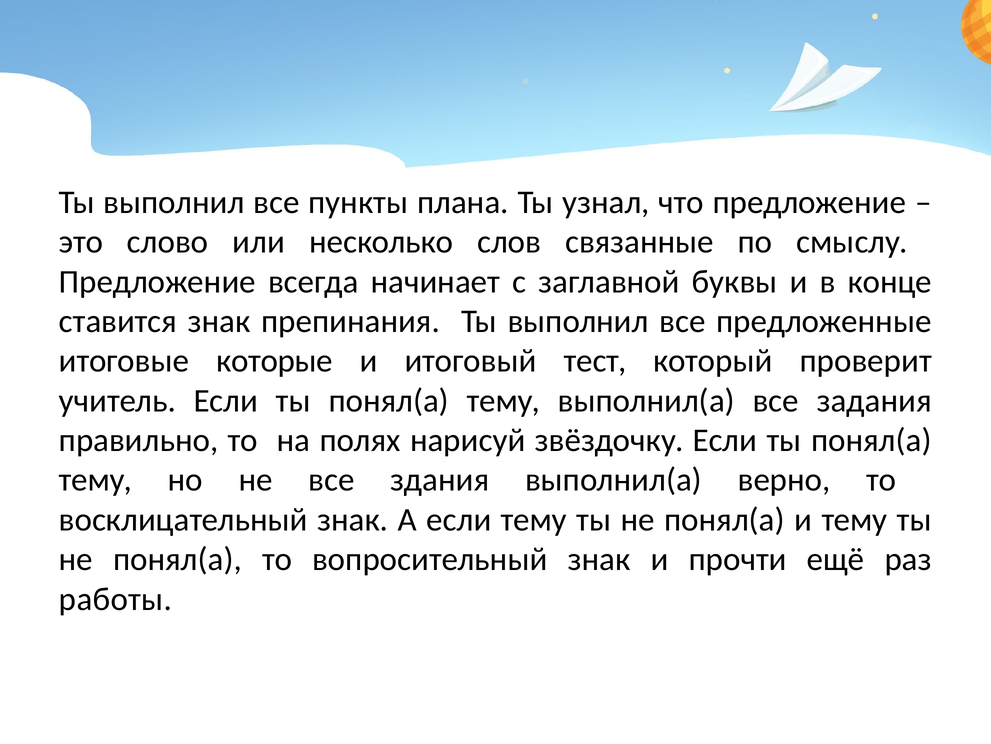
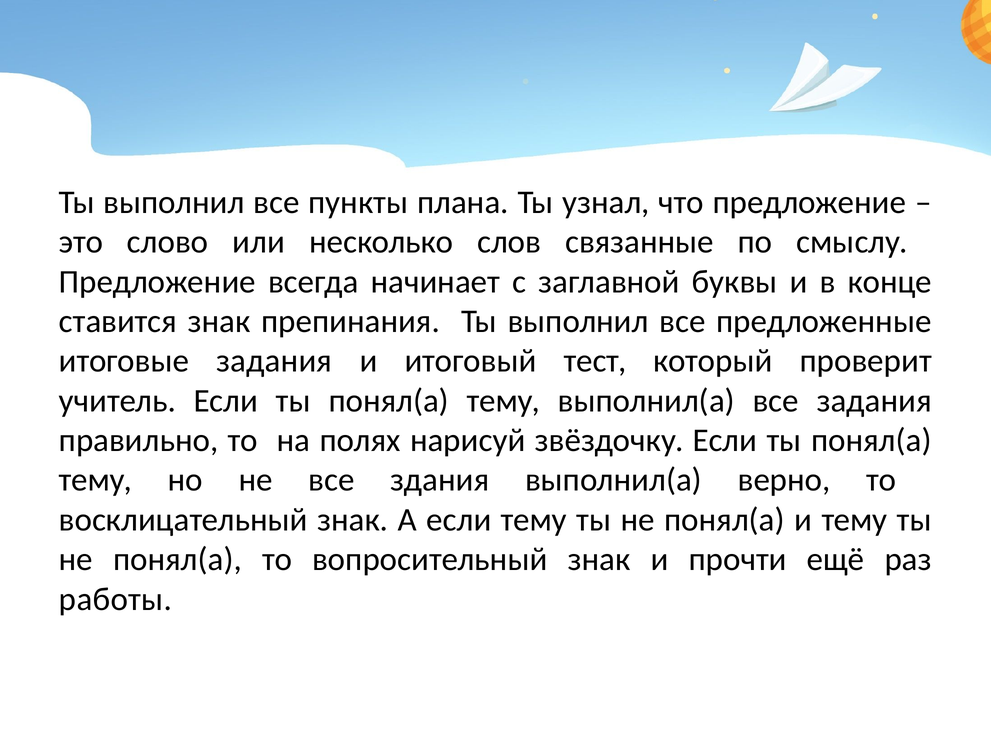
итоговые которые: которые -> задания (274, 361)
